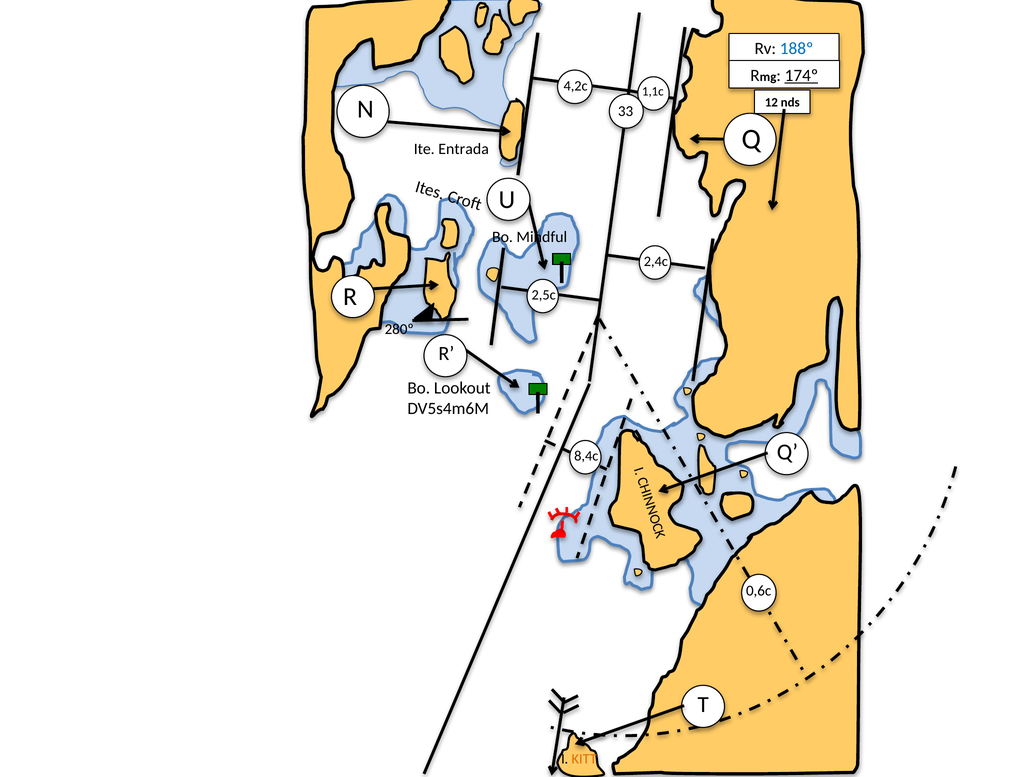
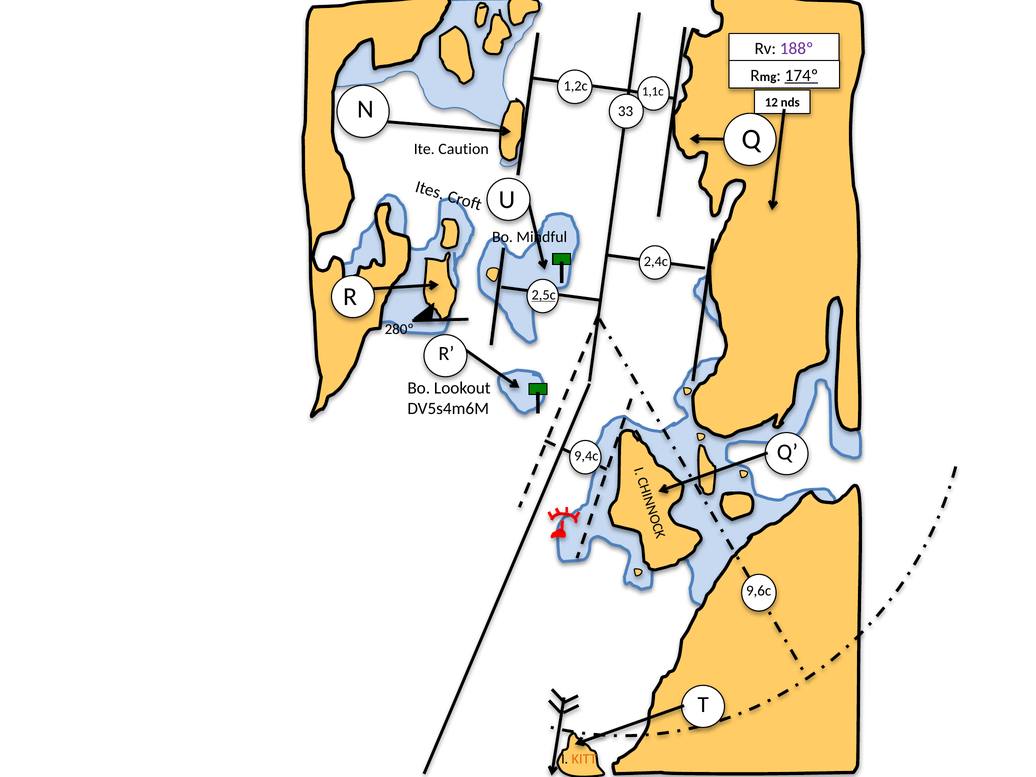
188º colour: blue -> purple (797, 49)
4,2c: 4,2c -> 1,2c (576, 86)
Entrada: Entrada -> Caution (464, 149)
2,5c underline: none -> present (544, 295)
8,4c: 8,4c -> 9,4c (586, 456)
0,6c: 0,6c -> 9,6c (759, 591)
